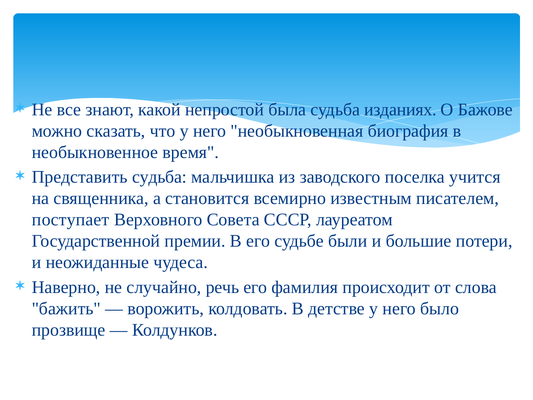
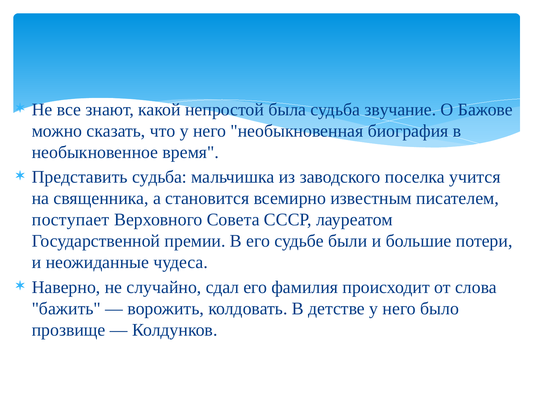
изданиях: изданиях -> звучание (400, 110)
речь: речь -> сдал (222, 287)
